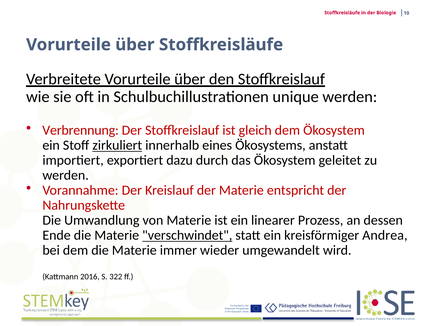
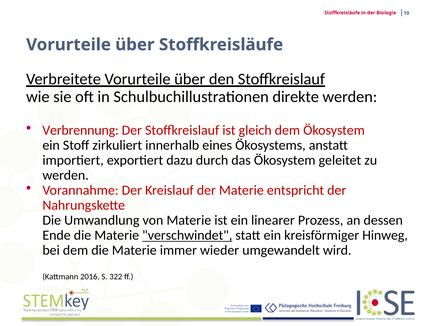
unique: unique -> direkte (296, 97)
zirkuliert underline: present -> none (117, 145)
Andrea: Andrea -> Hinweg (385, 235)
